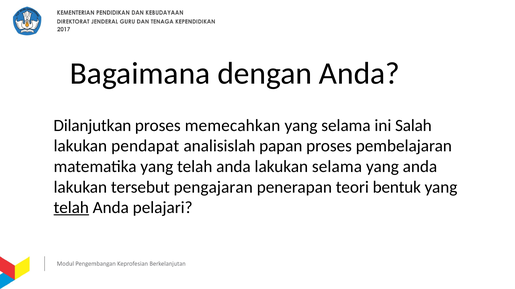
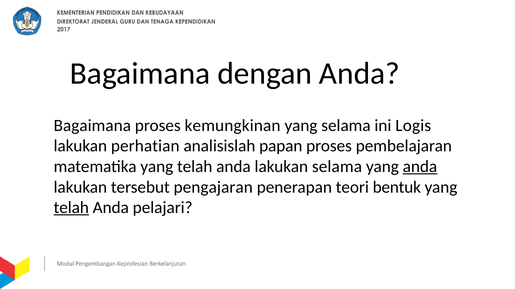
Dilanjutkan: Dilanjutkan -> Bagaimana (92, 126)
memecahkan: memecahkan -> kemungkinan (233, 126)
Salah: Salah -> Logis (413, 126)
pendapat: pendapat -> perhatian (145, 146)
anda underline: none -> present (420, 167)
